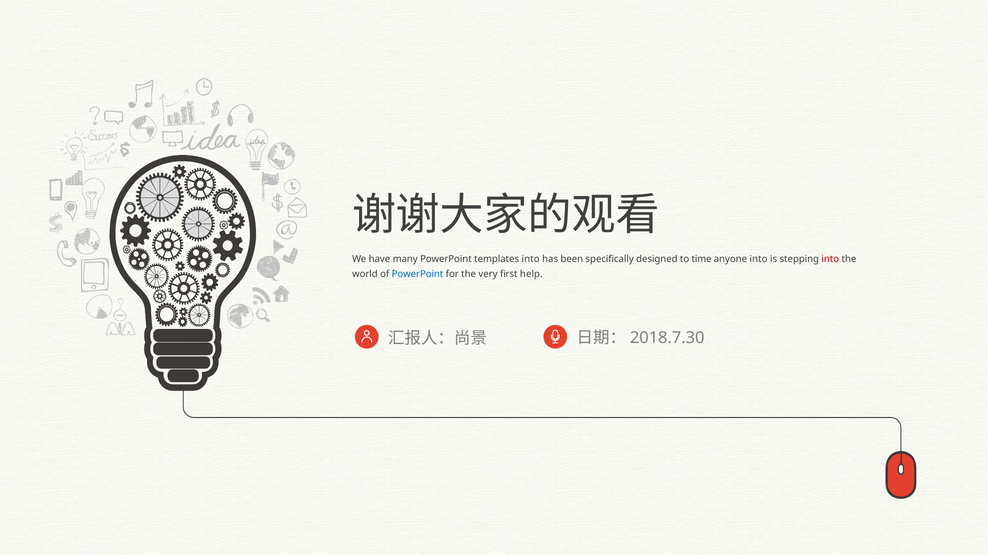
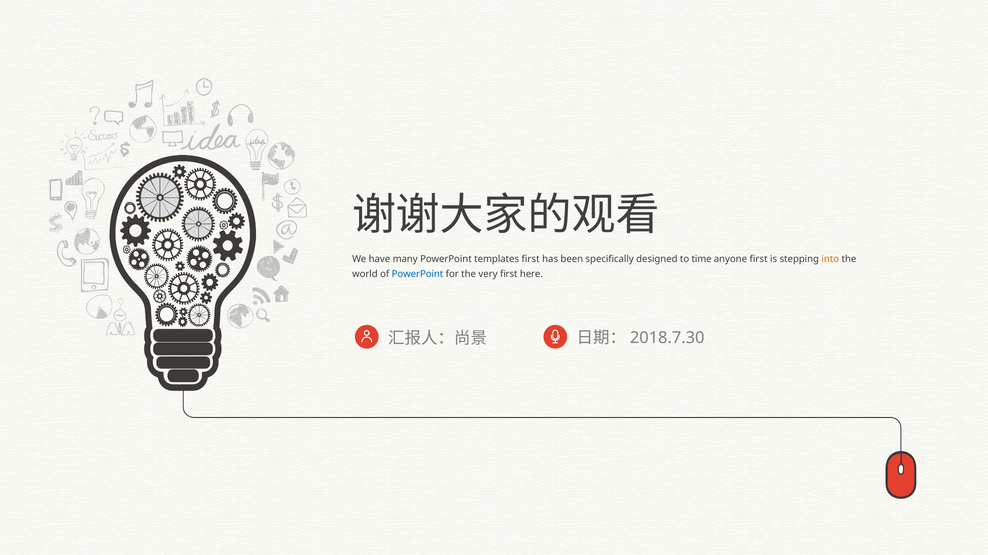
templates into: into -> first (531, 259)
anyone into: into -> first (759, 259)
into colour: red -> orange (830, 259)
help: help -> here (531, 274)
